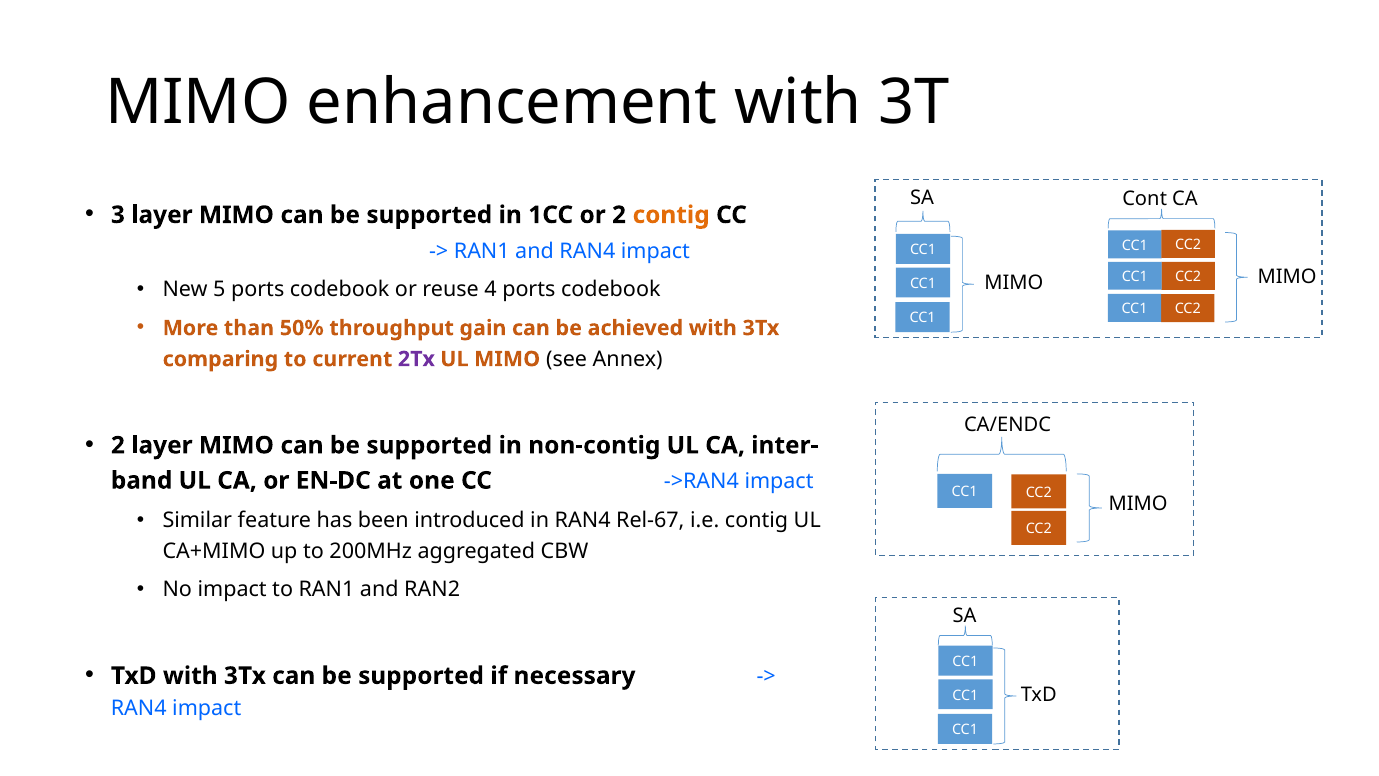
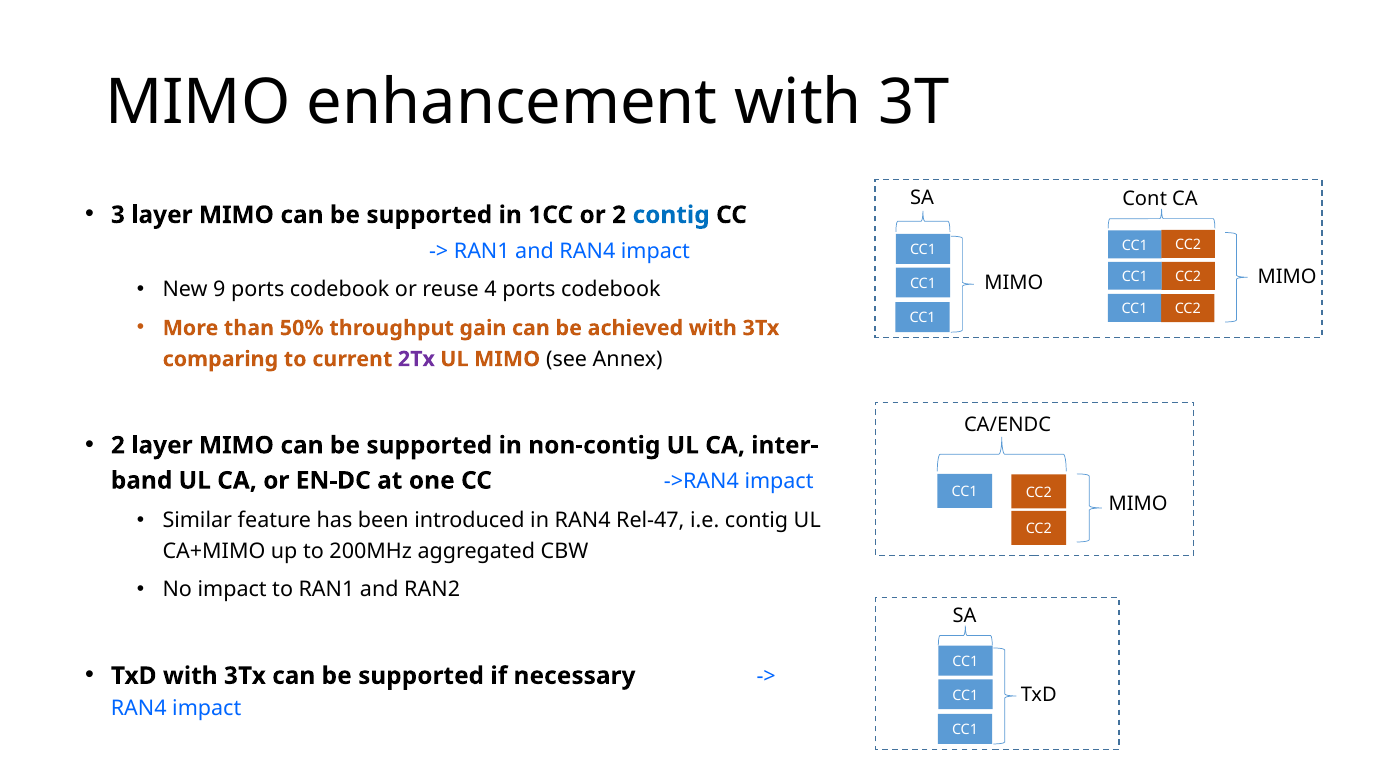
contig colour: orange -> blue (671, 215)
5: 5 -> 9 (219, 290)
Rel-67: Rel-67 -> Rel-47 (650, 520)
